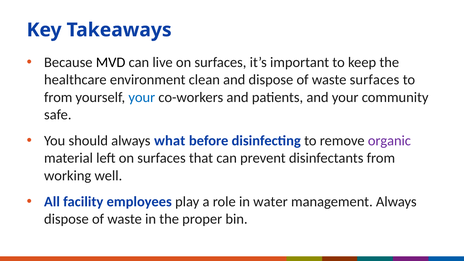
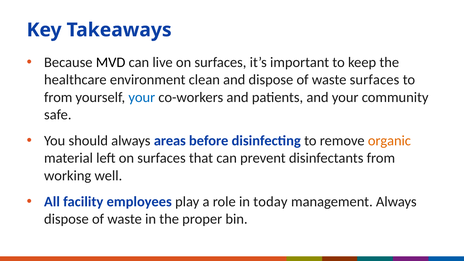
what: what -> areas (170, 141)
organic colour: purple -> orange (389, 141)
water: water -> today (270, 202)
